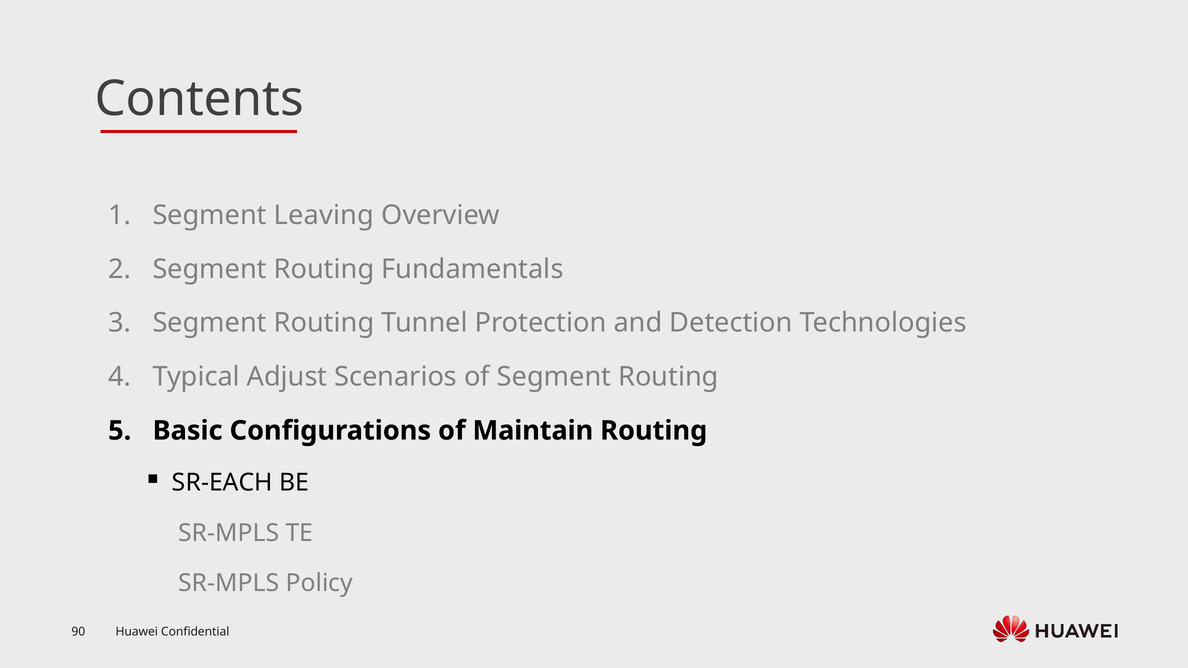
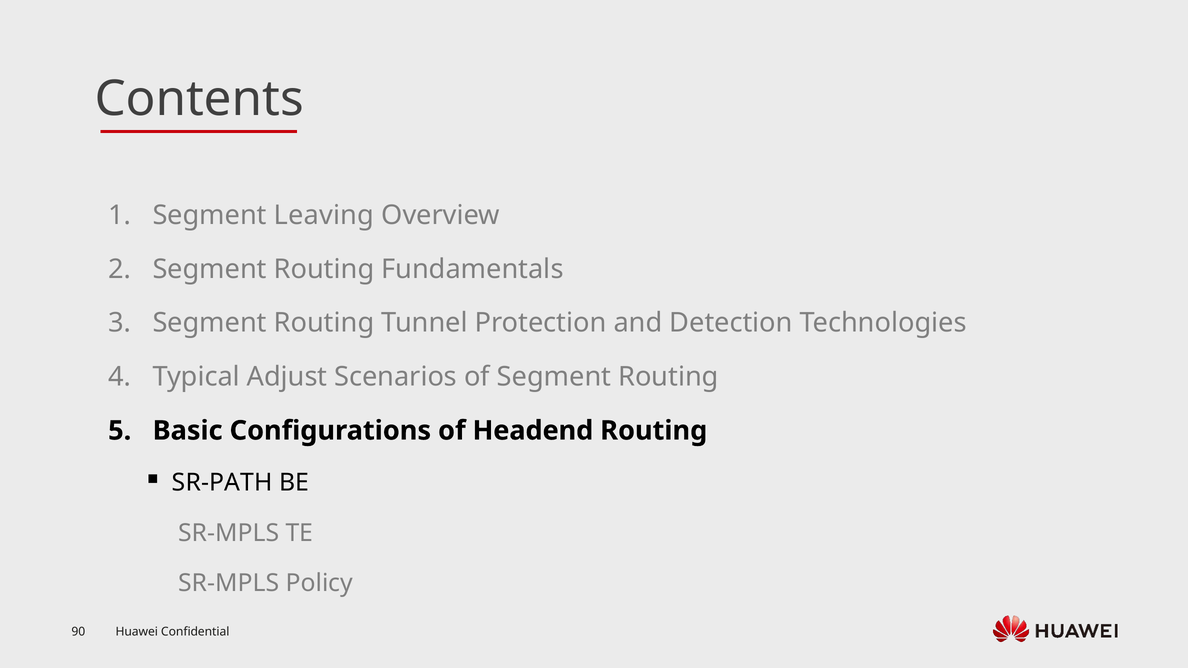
Maintain: Maintain -> Headend (533, 431)
SR-EACH: SR-EACH -> SR-PATH (222, 483)
